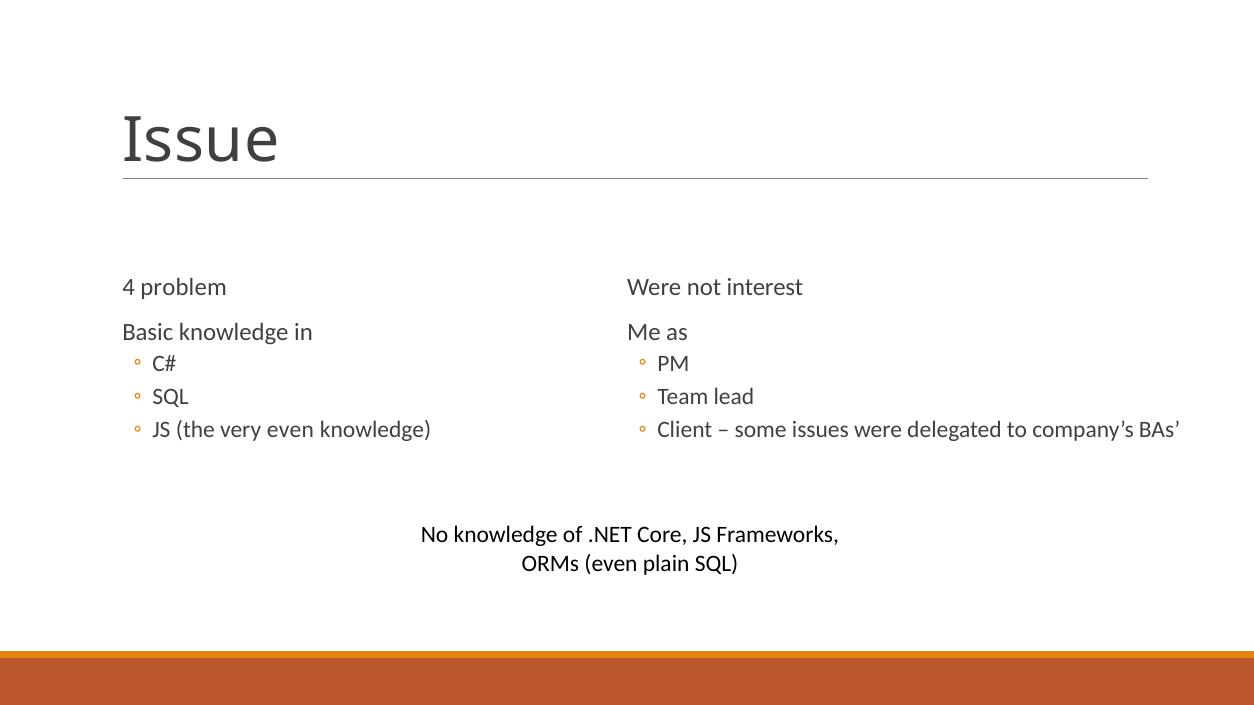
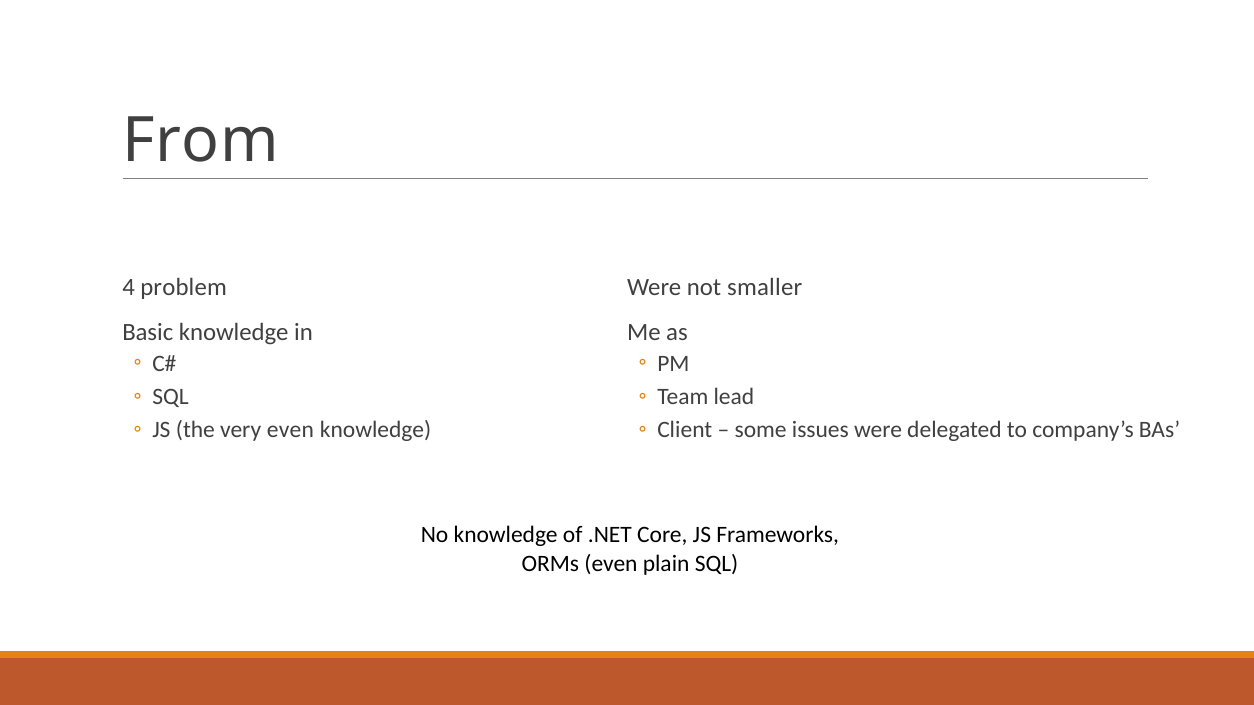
Issue: Issue -> From (201, 140)
interest: interest -> smaller (765, 287)
